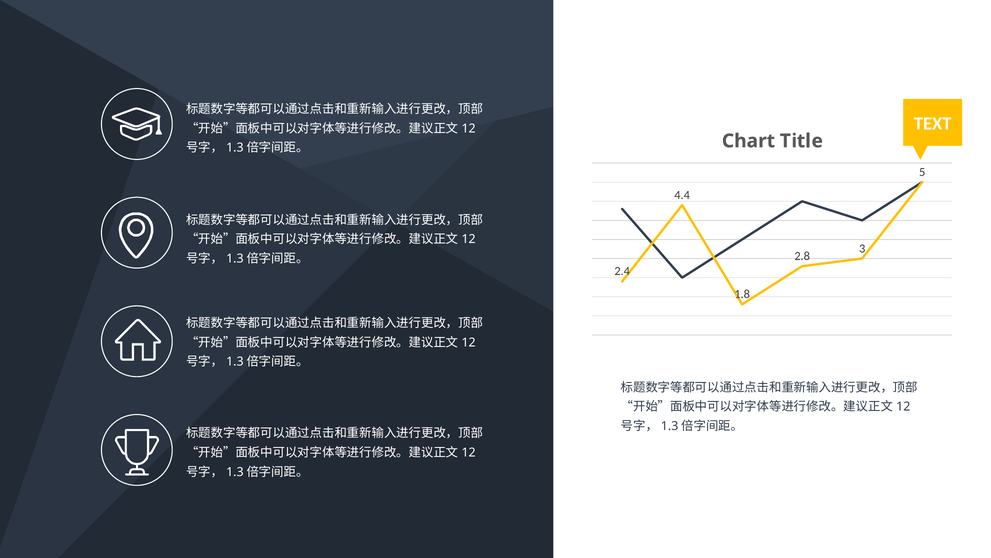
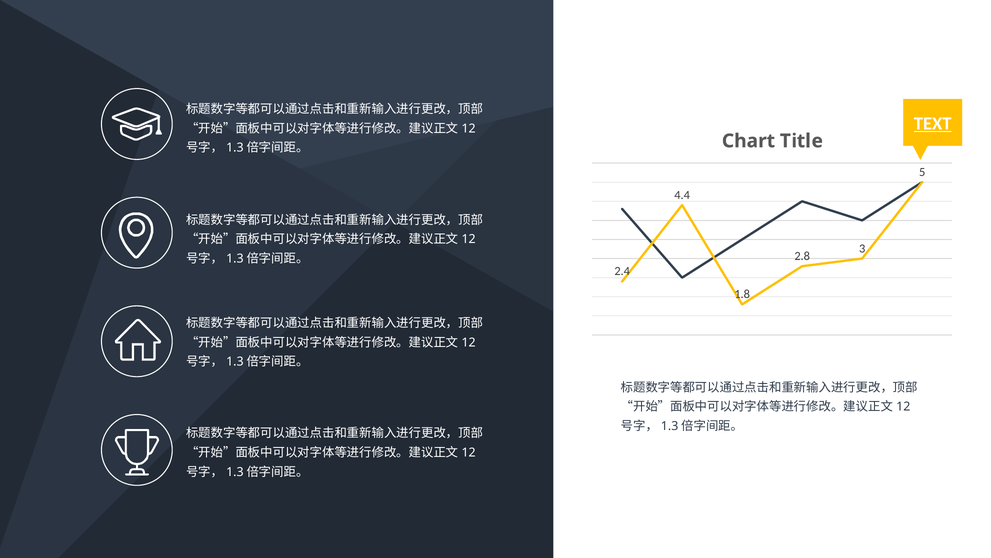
TEXT underline: none -> present (933, 124)
